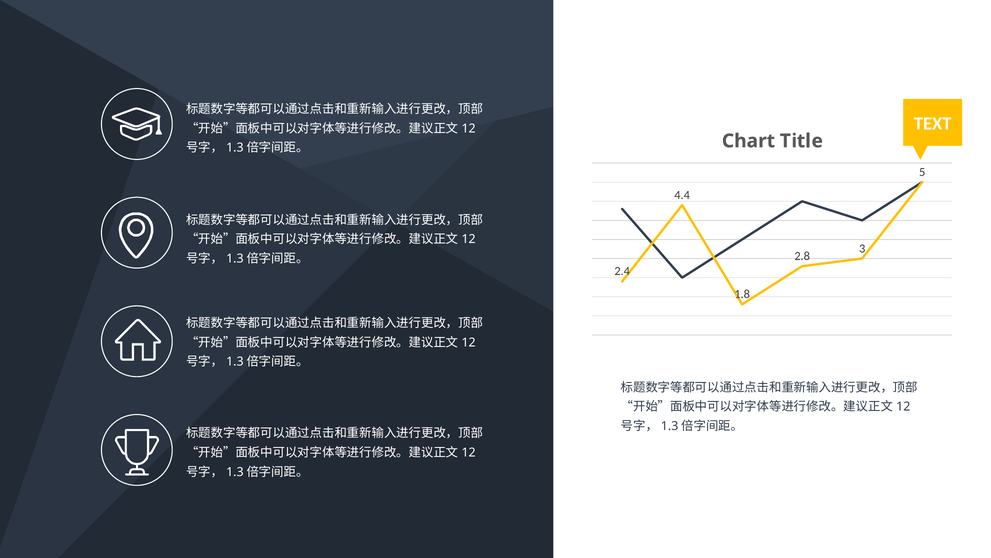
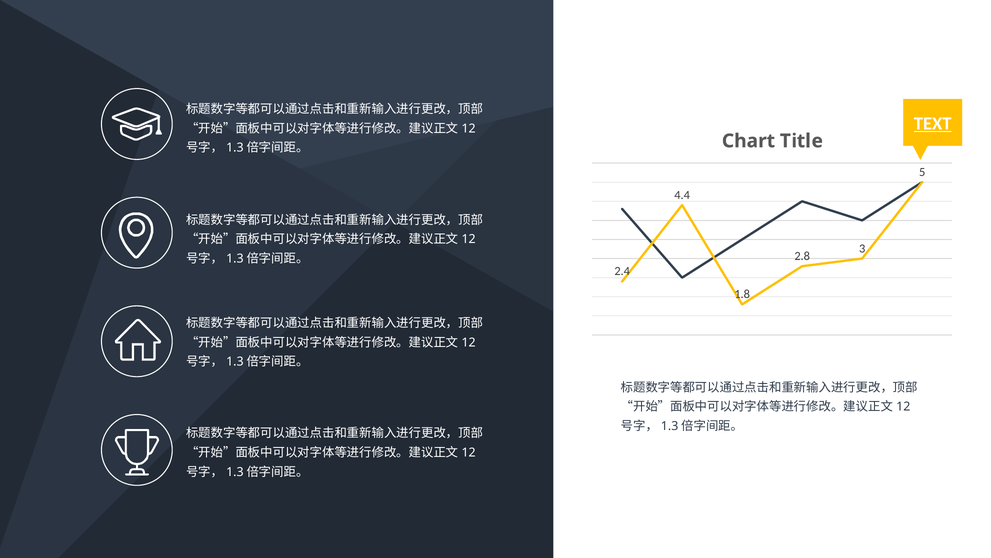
TEXT underline: none -> present (933, 124)
